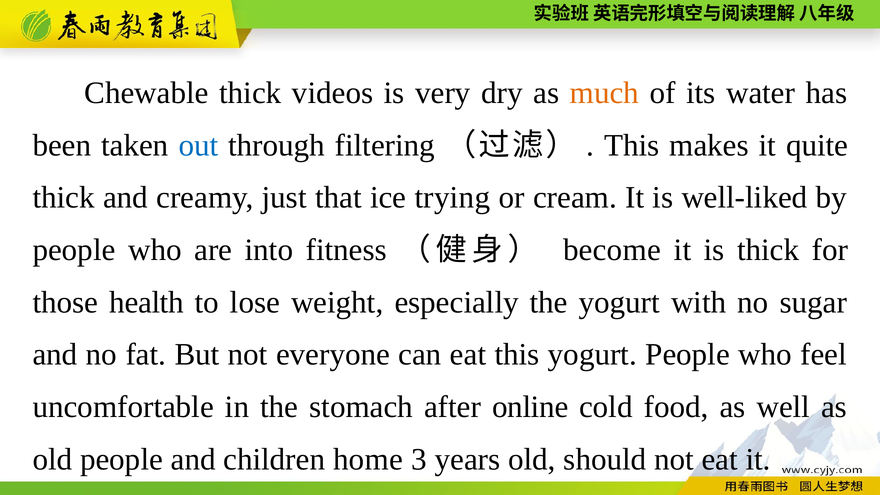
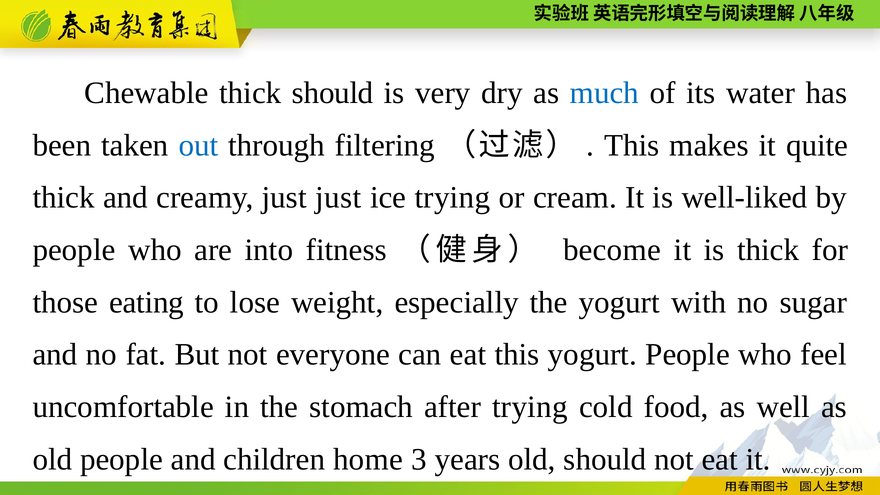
thick videos: videos -> should (333, 93)
much colour: orange -> blue (604, 93)
just that: that -> just (338, 198)
health: health -> eating (147, 302)
after online: online -> trying (530, 407)
